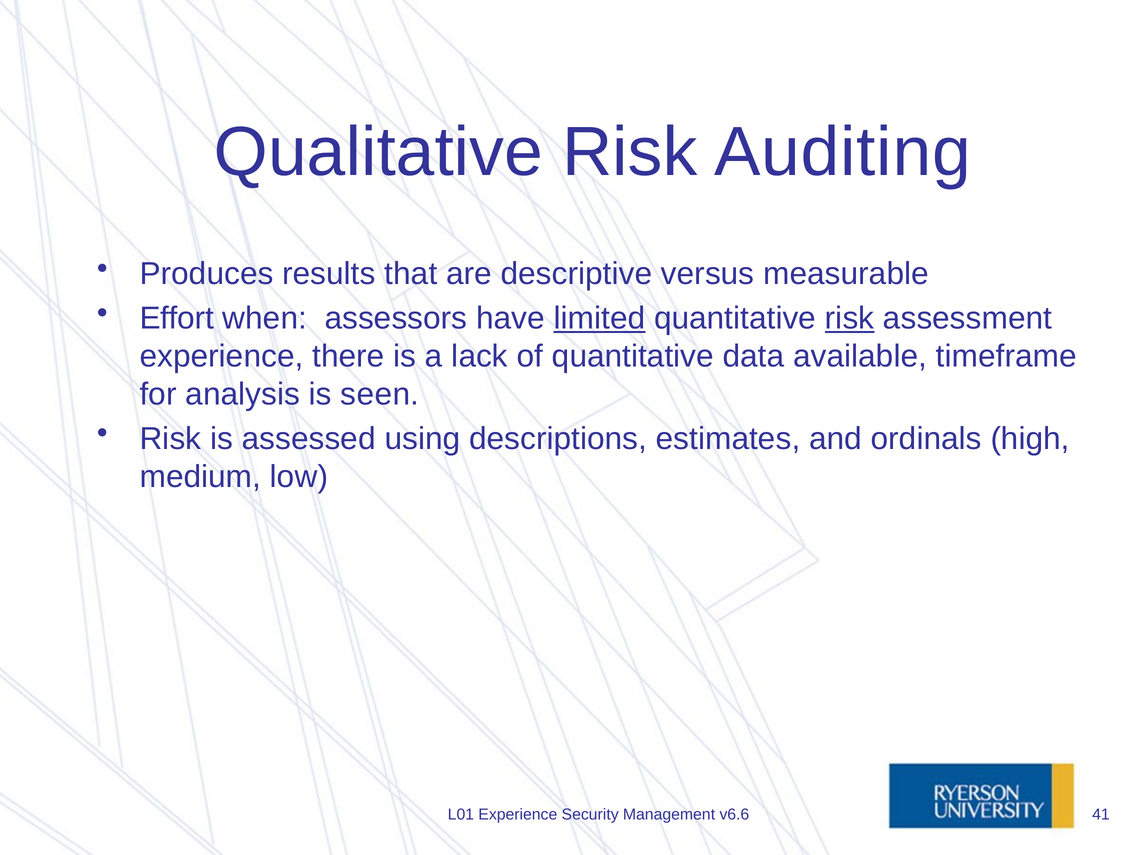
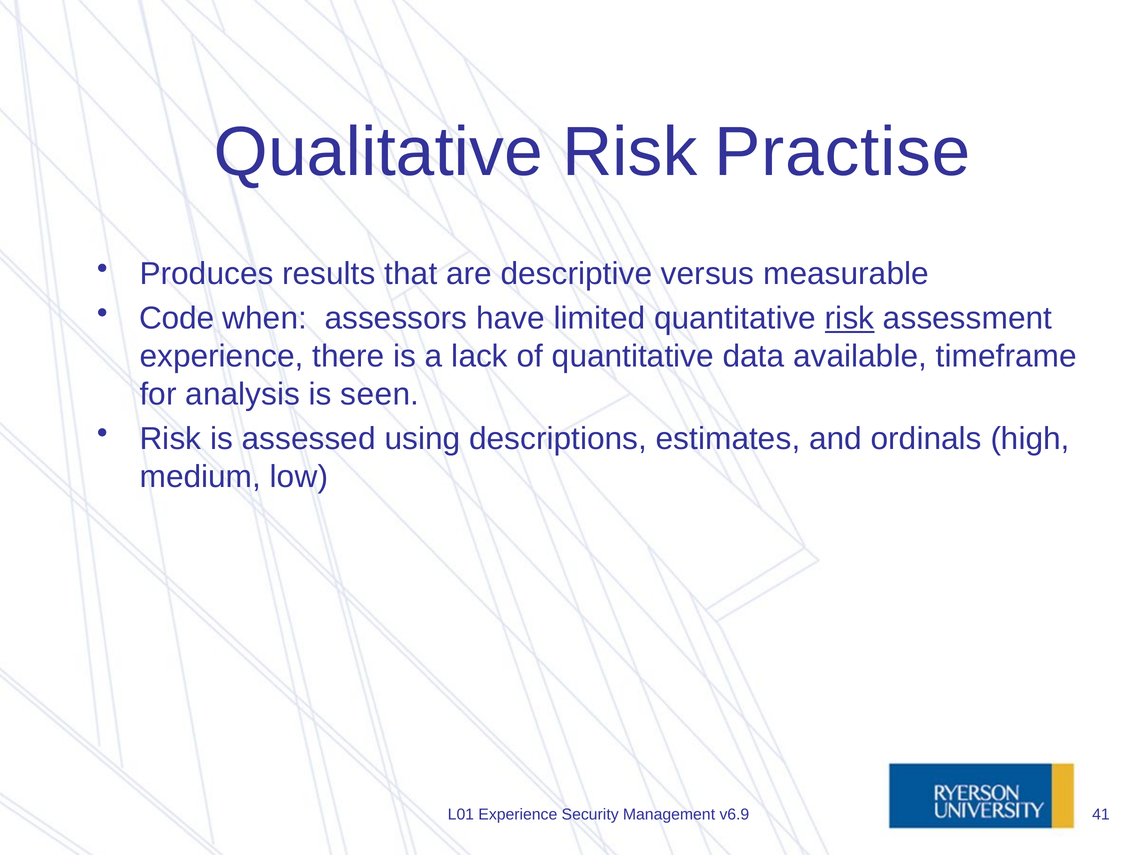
Auditing: Auditing -> Practise (843, 152)
Effort: Effort -> Code (177, 318)
limited underline: present -> none (600, 318)
v6.6: v6.6 -> v6.9 (734, 814)
